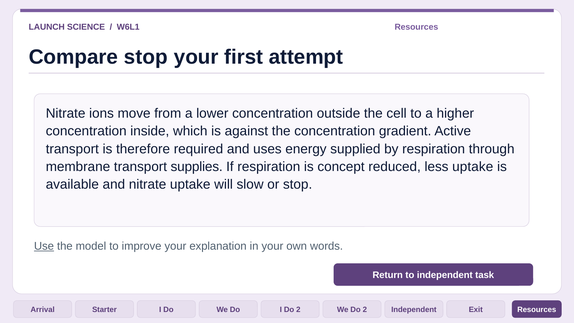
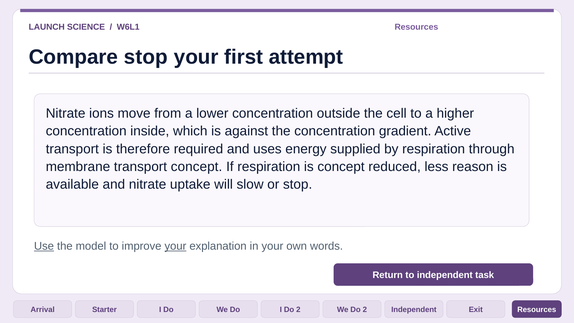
transport supplies: supplies -> concept (197, 167)
less uptake: uptake -> reason (473, 167)
your underline: none -> present (175, 246)
